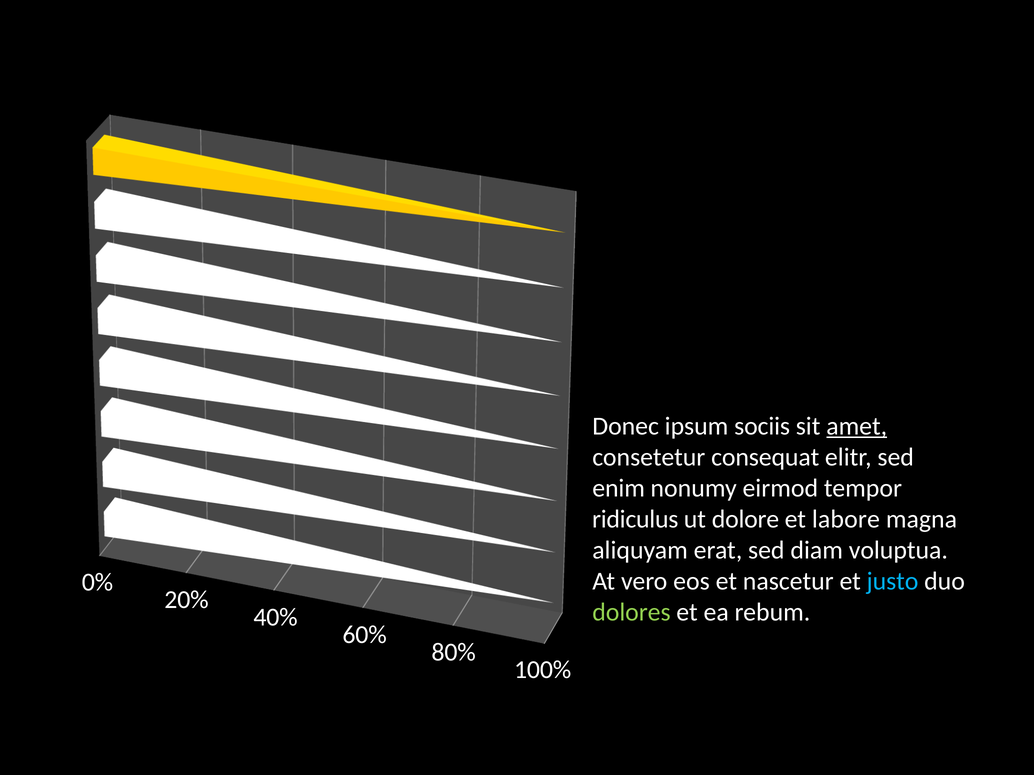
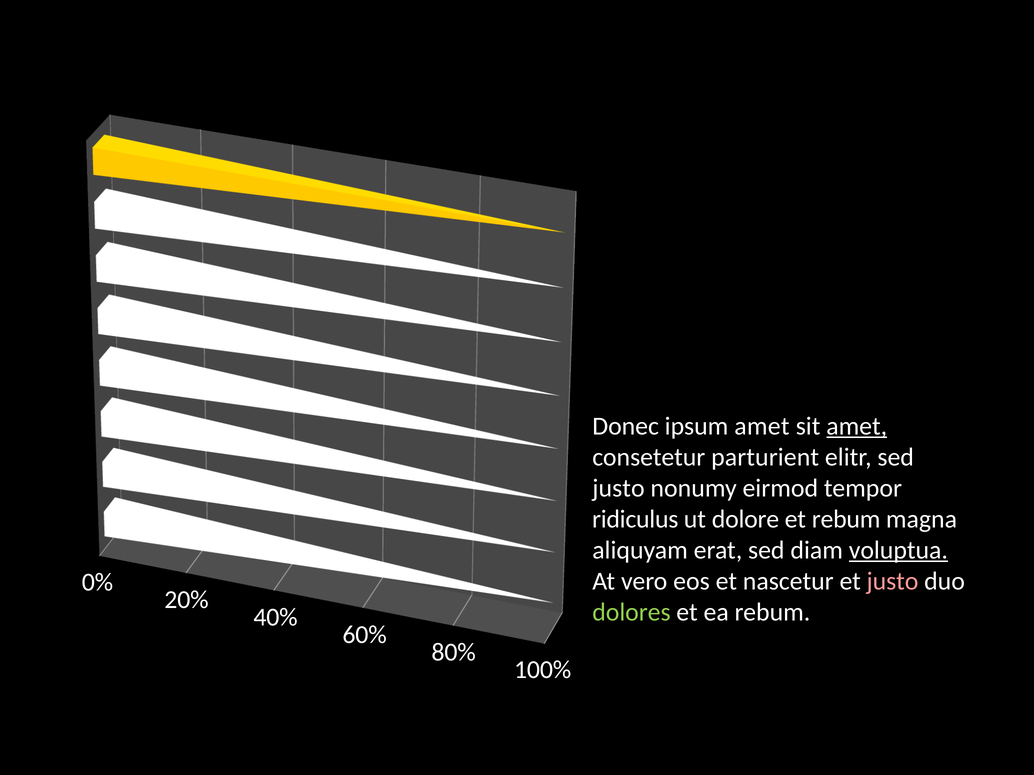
ipsum sociis: sociis -> amet (762, 426)
consequat: consequat -> parturient (765, 457)
enim: enim -> justo (619, 488)
et labore: labore -> rebum (846, 519)
voluptua underline: none -> present (898, 550)
justo colour: light blue -> pink (893, 582)
